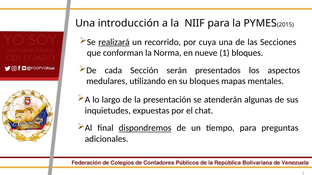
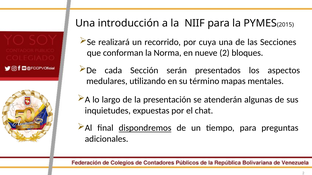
realizará underline: present -> none (114, 42)
nueve 1: 1 -> 2 (224, 53)
su bloques: bloques -> término (204, 81)
